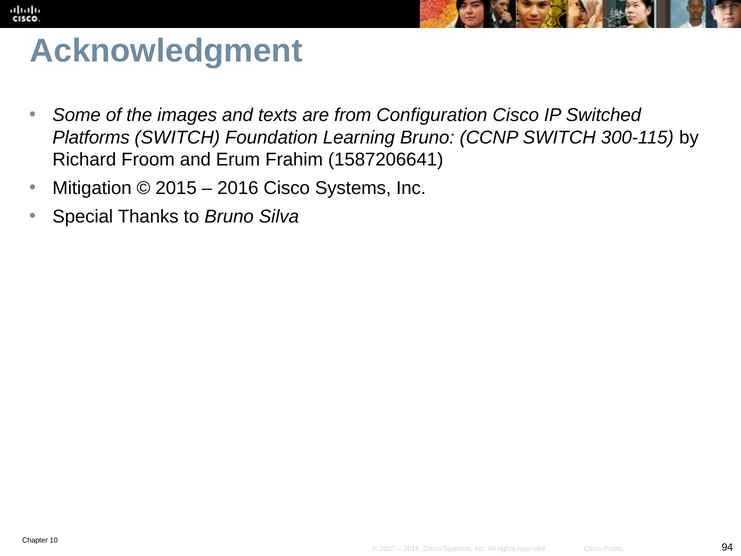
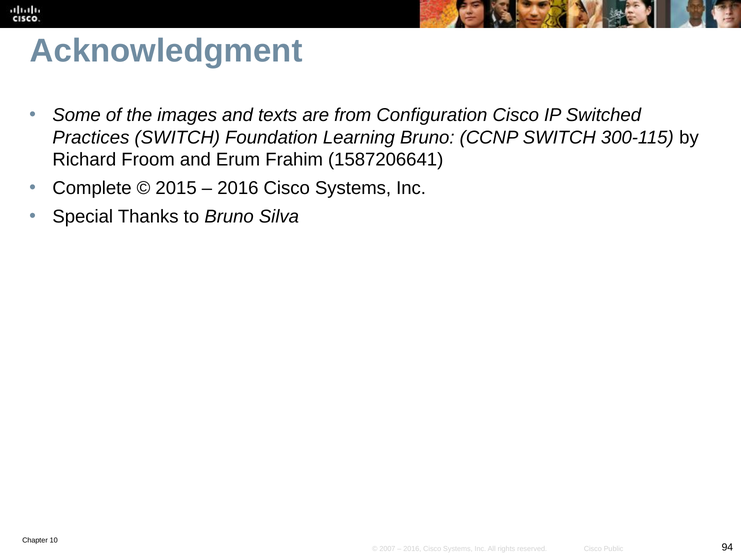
Platforms: Platforms -> Practices (91, 137)
Mitigation: Mitigation -> Complete (92, 188)
